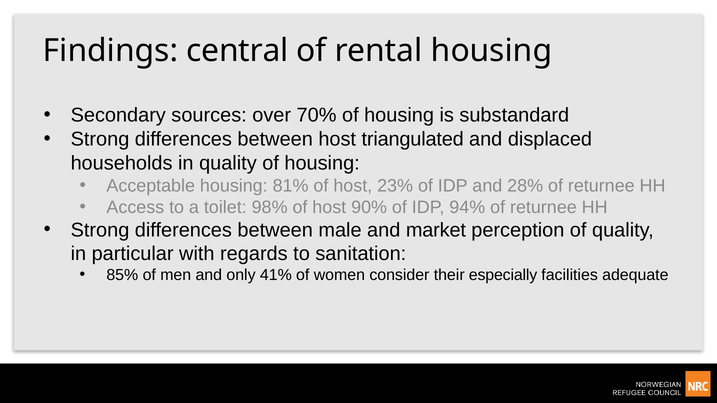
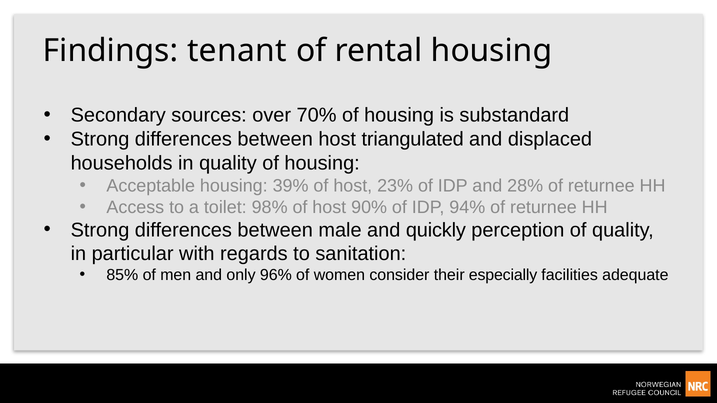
central: central -> tenant (237, 51)
81%: 81% -> 39% (291, 186)
market: market -> quickly (436, 230)
41%: 41% -> 96% (276, 275)
